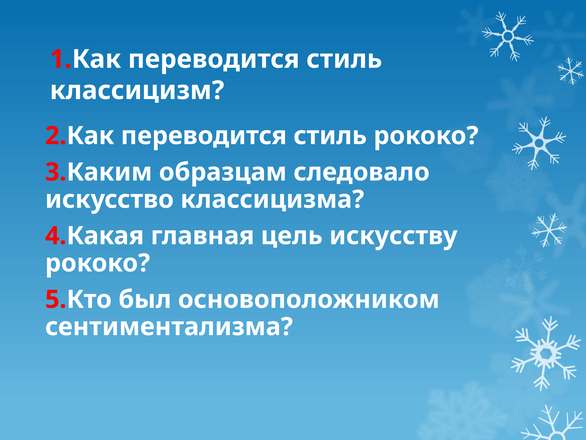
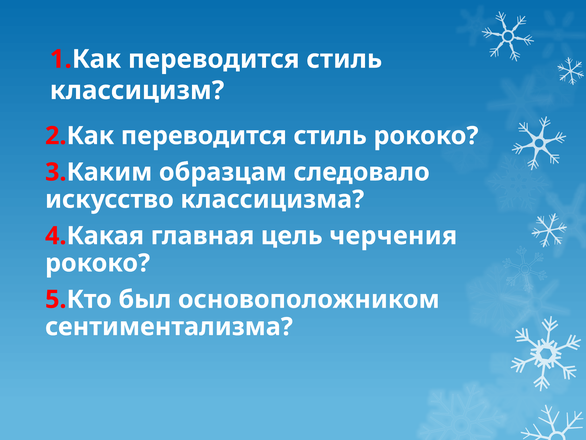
искусству: искусству -> черчения (393, 236)
